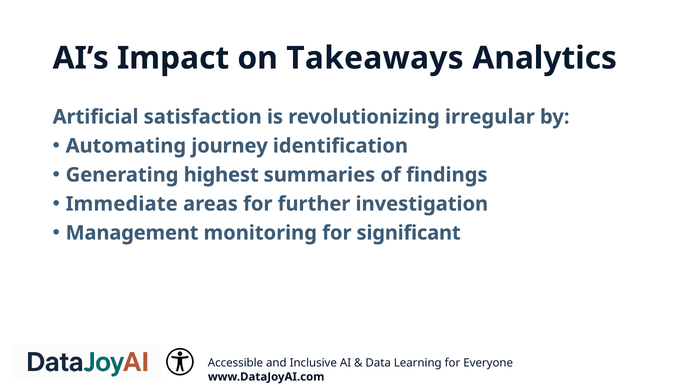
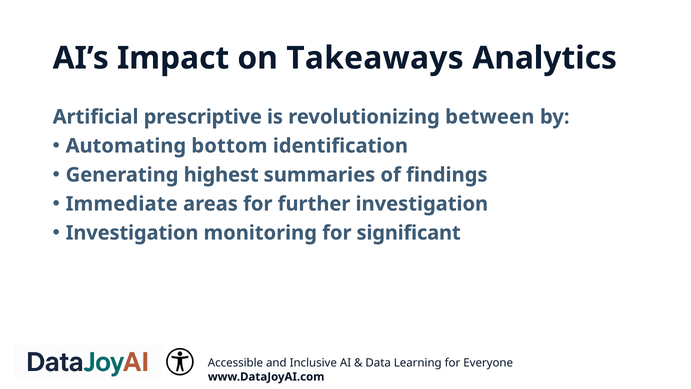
satisfaction: satisfaction -> prescriptive (203, 117)
irregular: irregular -> between (490, 117)
journey: journey -> bottom (229, 146)
Management: Management -> Investigation (132, 233)
